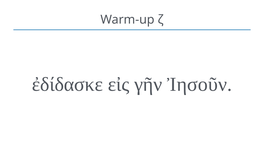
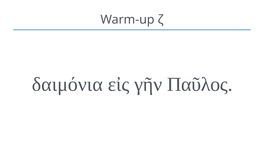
ἐδίδασκε: ἐδίδασκε -> δαιμόνια (67, 85)
Ἰησοῦν: Ἰησοῦν -> Παῦλος (200, 85)
